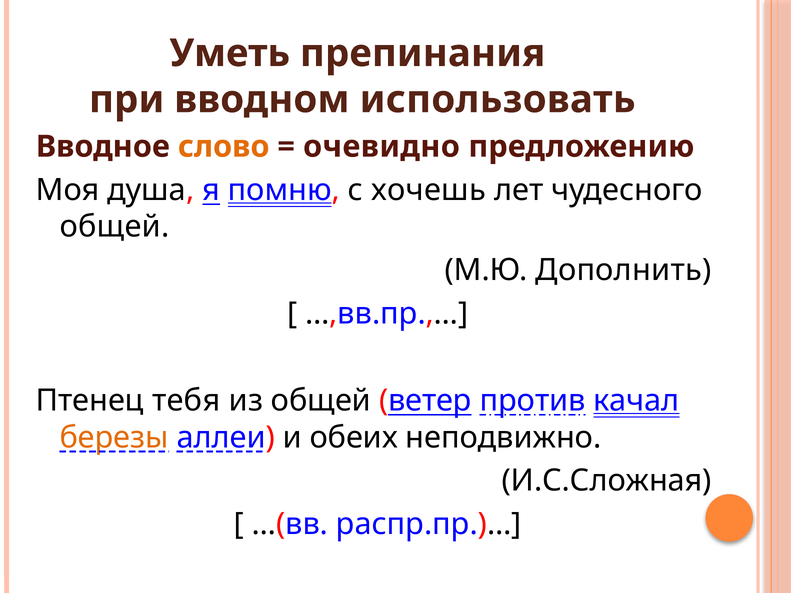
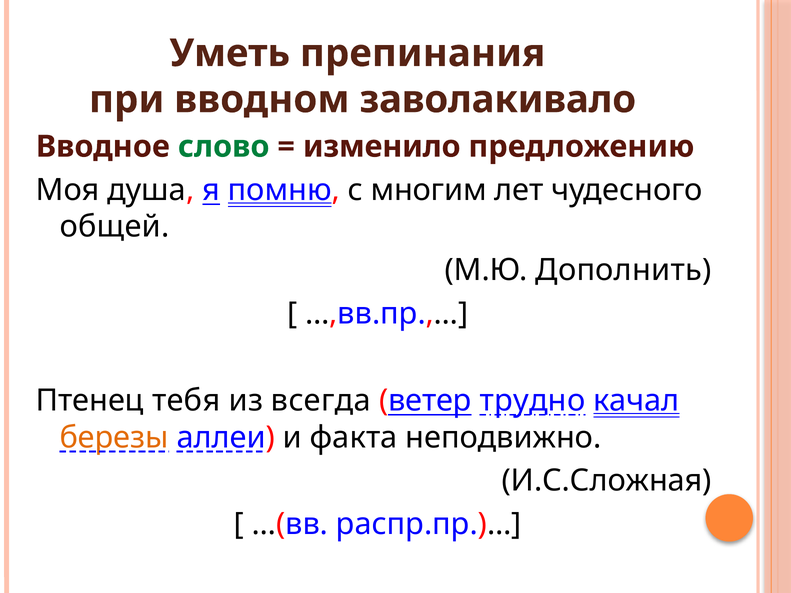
использовать: использовать -> заволакивало (498, 100)
слово colour: orange -> green (224, 147)
очевидно: очевидно -> изменило (382, 147)
хочешь: хочешь -> многим (429, 190)
из общей: общей -> всегда (321, 401)
против: против -> трудно (532, 401)
обеих: обеих -> факта (354, 438)
